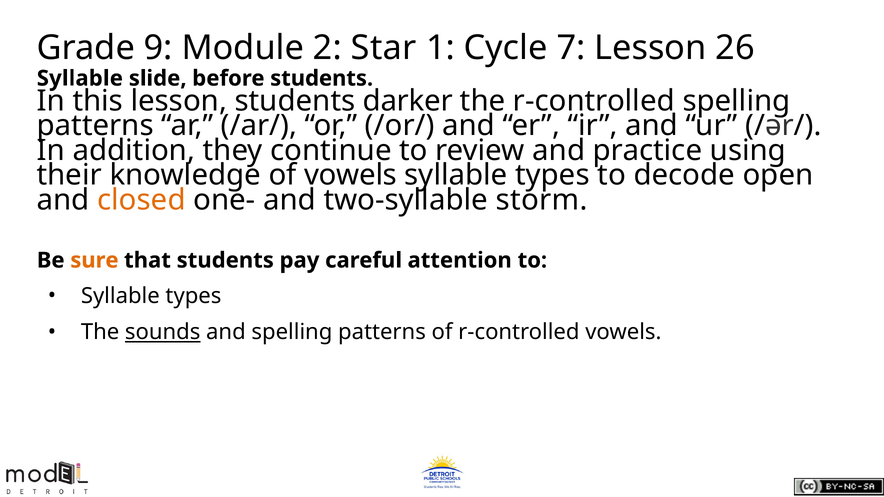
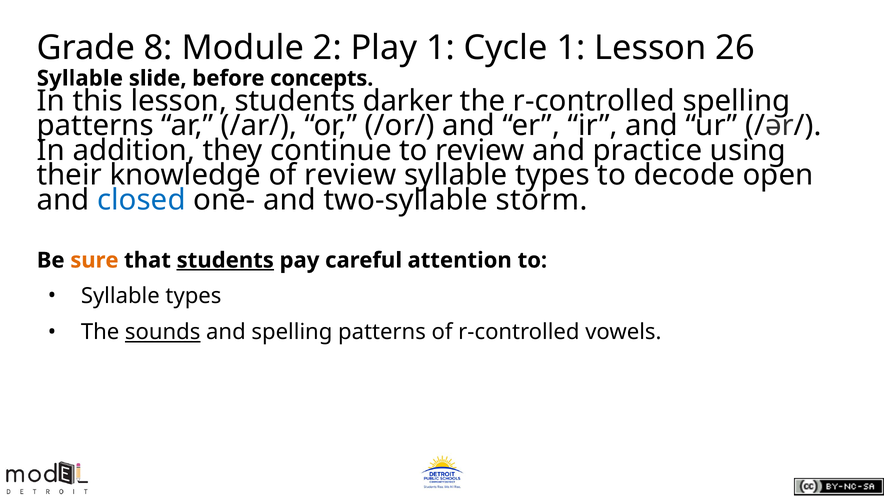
9: 9 -> 8 (158, 48)
Star: Star -> Play (384, 48)
Cycle 7: 7 -> 1 (571, 48)
before students: students -> concepts (322, 78)
of vowels: vowels -> review (350, 175)
closed colour: orange -> blue (141, 200)
students underline: none -> present (225, 260)
